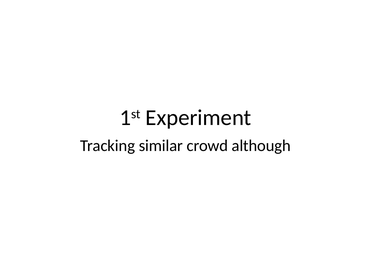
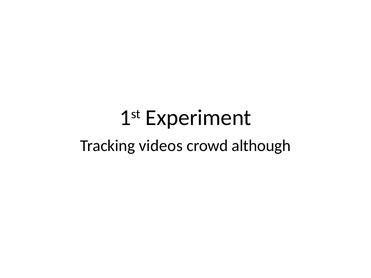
similar: similar -> videos (161, 146)
